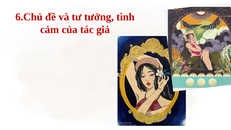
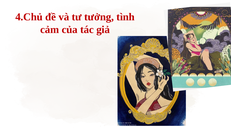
6.Chủ: 6.Chủ -> 4.Chủ (29, 17)
